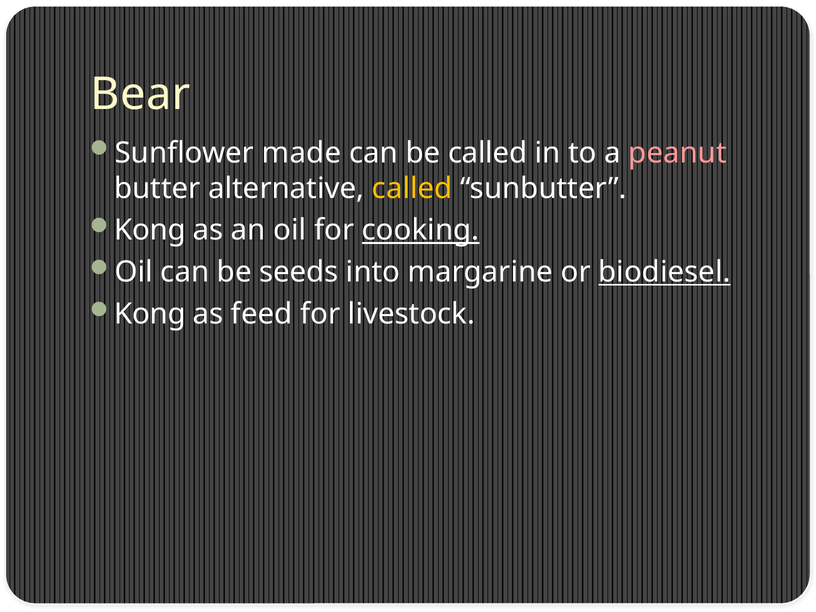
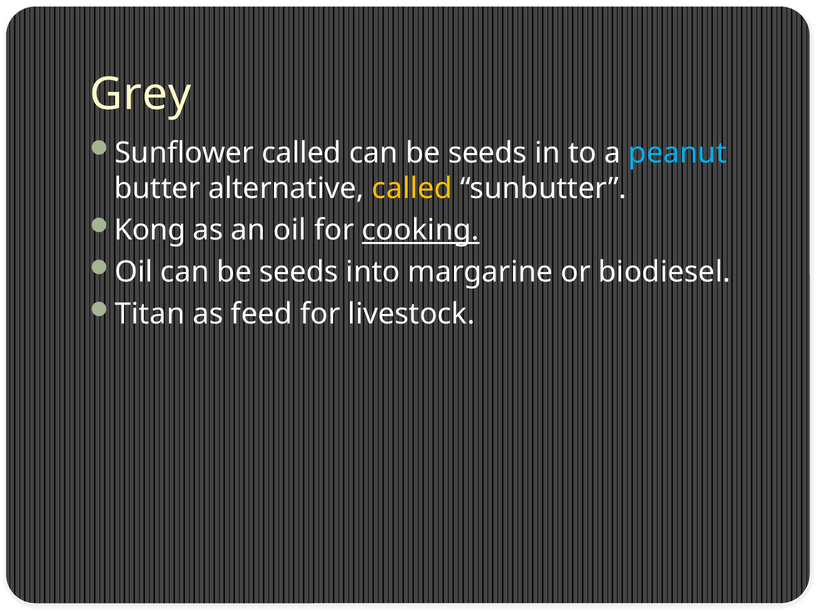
Bear: Bear -> Grey (140, 94)
Sunflower made: made -> called (302, 153)
called: called -> seeds (488, 153)
peanut colour: pink -> light blue (678, 153)
biodiesel underline: present -> none (664, 272)
Kong: Kong -> Titan (150, 314)
